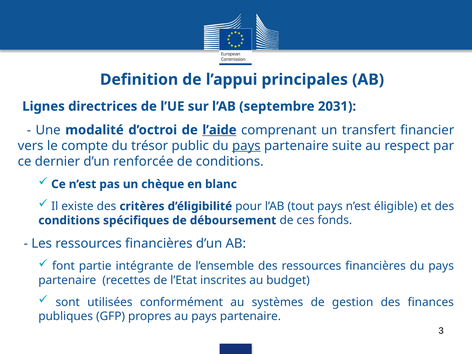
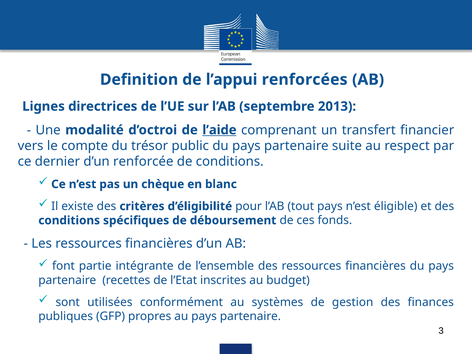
principales: principales -> renforcées (305, 80)
2031: 2031 -> 2013 (337, 106)
pays underline: present -> none (246, 146)
